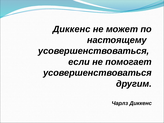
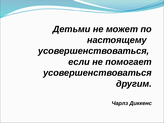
Диккенс: Диккенс -> Детьми (72, 29)
